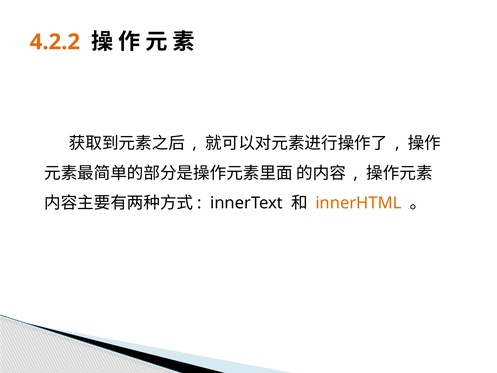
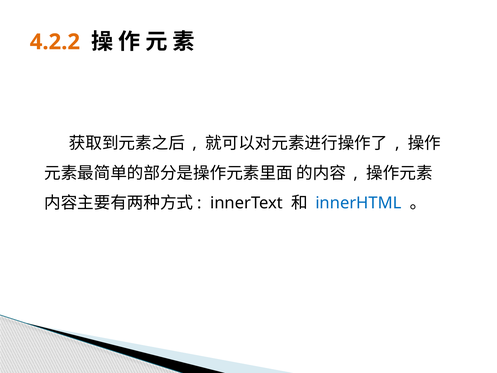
innerHTML colour: orange -> blue (358, 203)
